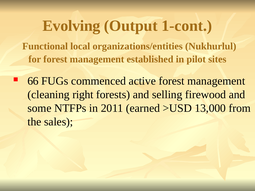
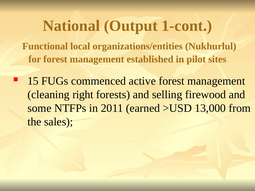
Evolving: Evolving -> National (71, 26)
66: 66 -> 15 (33, 81)
